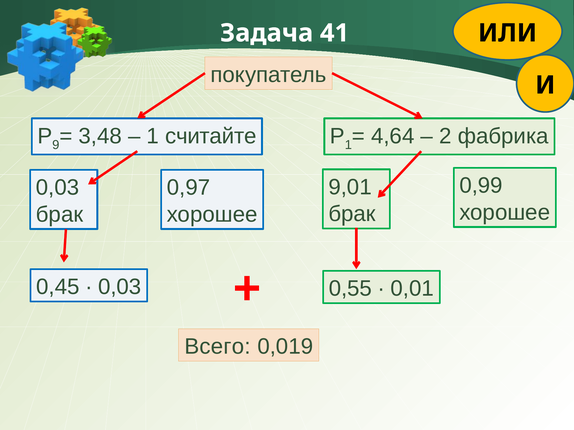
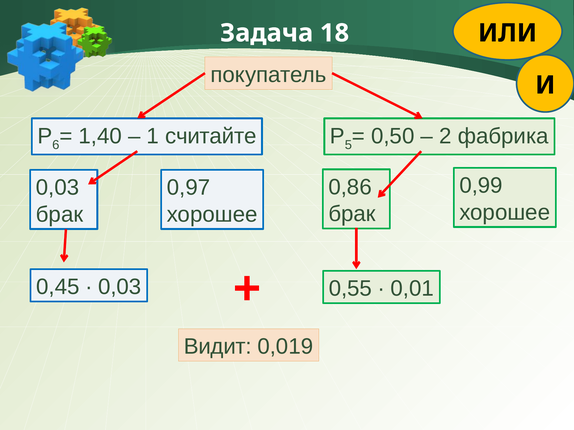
41: 41 -> 18 (335, 33)
9: 9 -> 6 (56, 145)
3,48: 3,48 -> 1,40 (100, 136)
1: 1 -> 5 (348, 145)
4,64: 4,64 -> 0,50 (393, 136)
9,01: 9,01 -> 0,86 (350, 187)
Всего: Всего -> Видит (218, 347)
